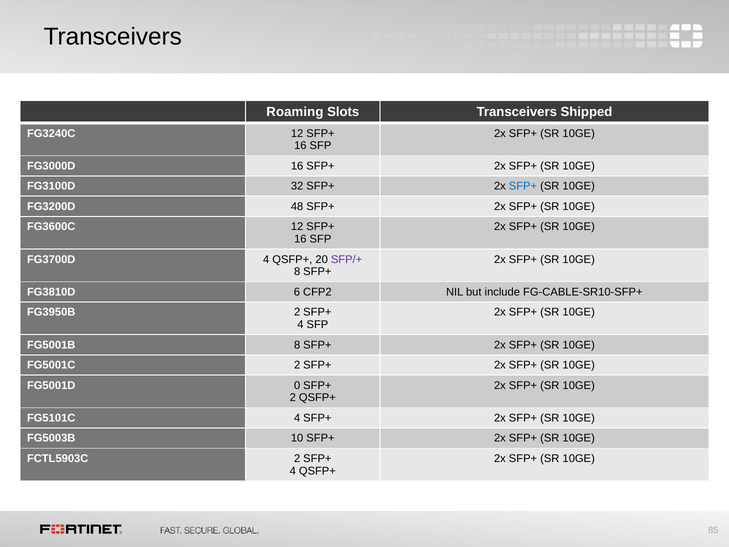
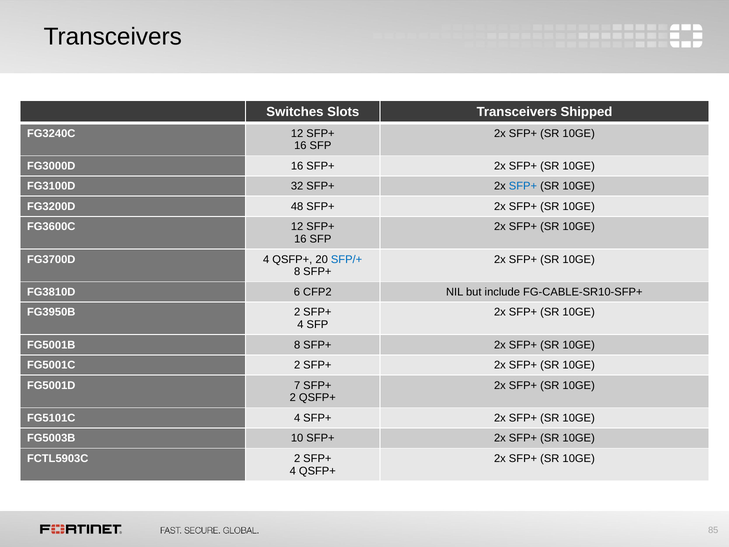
Roaming: Roaming -> Switches (295, 112)
SFP/+ colour: purple -> blue (347, 259)
0: 0 -> 7 (297, 385)
